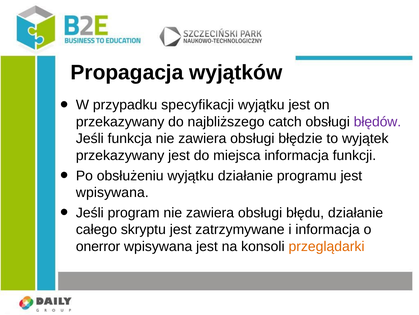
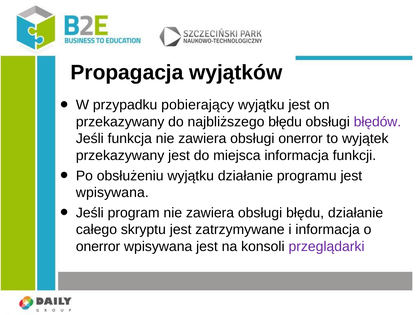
specyfikacji: specyfikacji -> pobierający (198, 105)
najbliższego catch: catch -> błędu (285, 122)
obsługi błędzie: błędzie -> onerror (301, 138)
przeglądarki colour: orange -> purple (327, 246)
